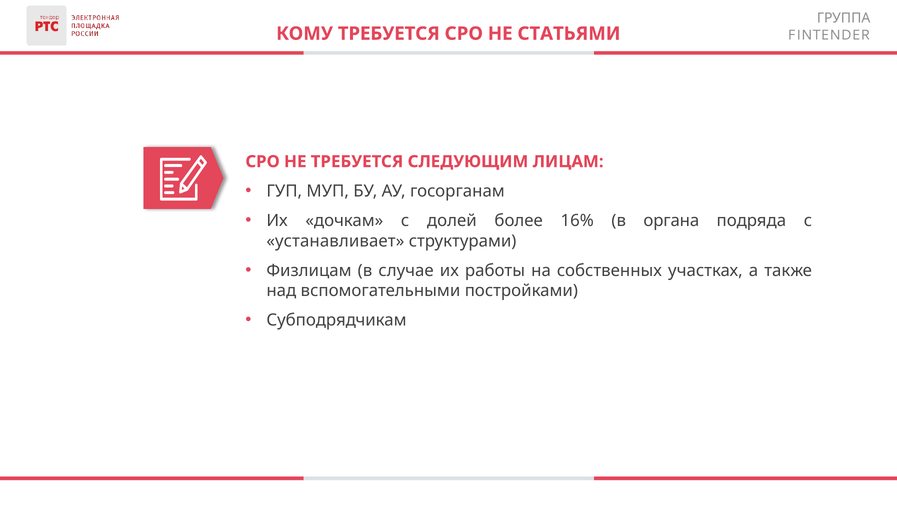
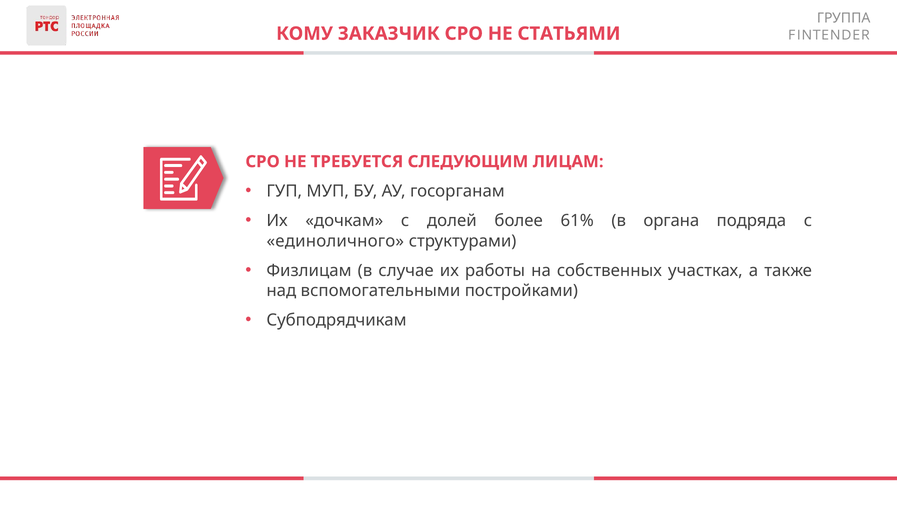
КОМУ ТРЕБУЕТСЯ: ТРЕБУЕТСЯ -> ЗАКАЗЧИК (389, 34)
16%: 16% -> 61% (577, 221)
устанавливает: устанавливает -> единоличного (335, 241)
